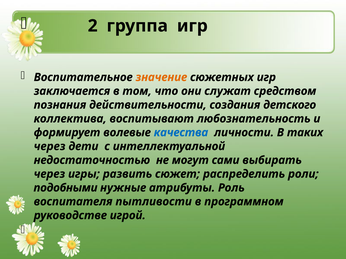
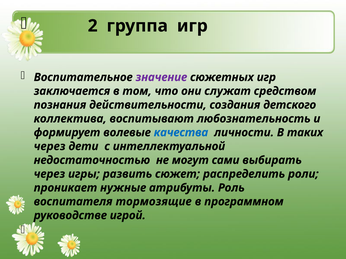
значение colour: orange -> purple (161, 77)
подобными: подобными -> проникает (65, 188)
пытливости: пытливости -> тормозящие (154, 202)
